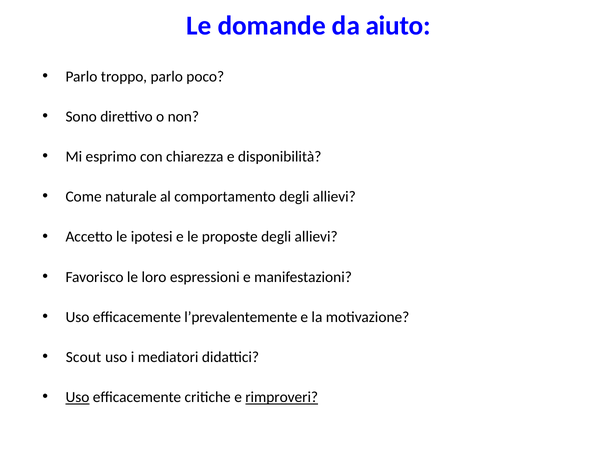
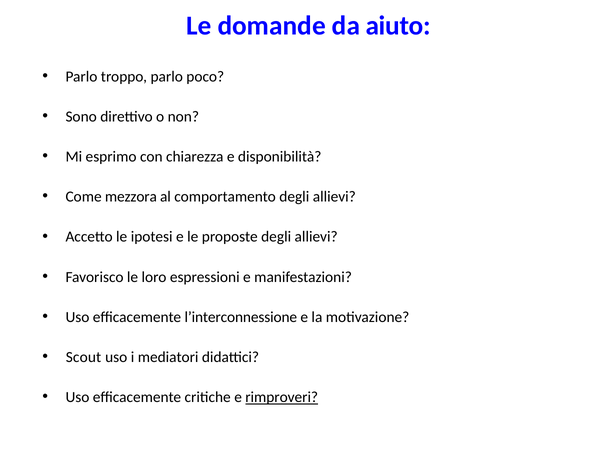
naturale: naturale -> mezzora (131, 197)
l’prevalentemente: l’prevalentemente -> l’interconnessione (241, 317)
Uso underline: present -> none (77, 397)
